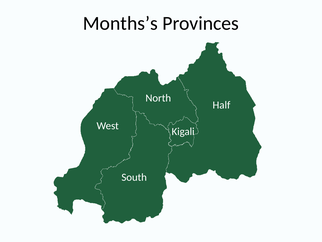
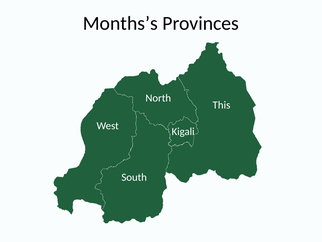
Half: Half -> This (221, 105)
